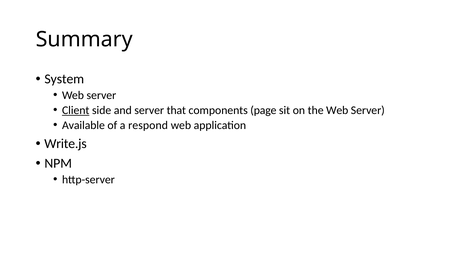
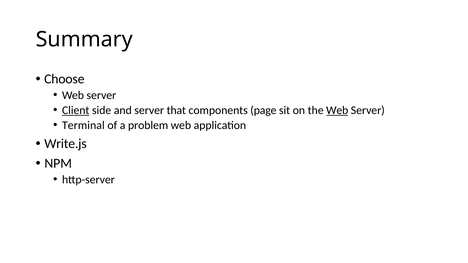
System: System -> Choose (64, 79)
Web underline: none -> present (337, 110)
Available: Available -> Terminal (83, 125)
respond: respond -> problem (148, 125)
